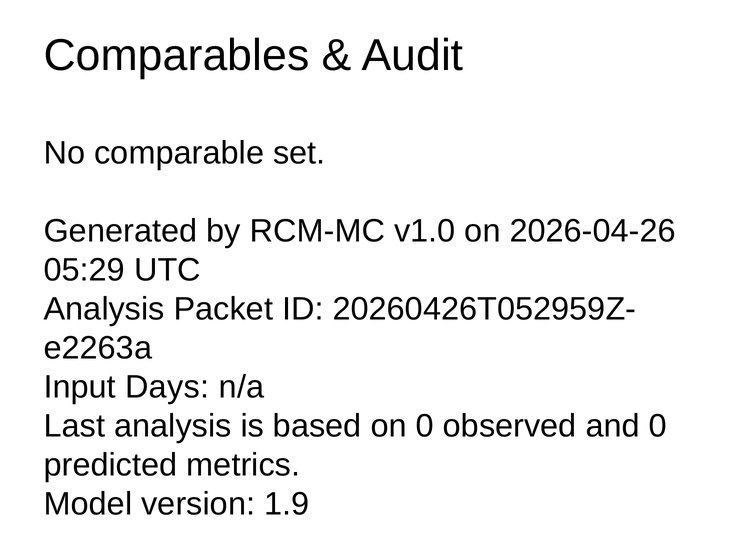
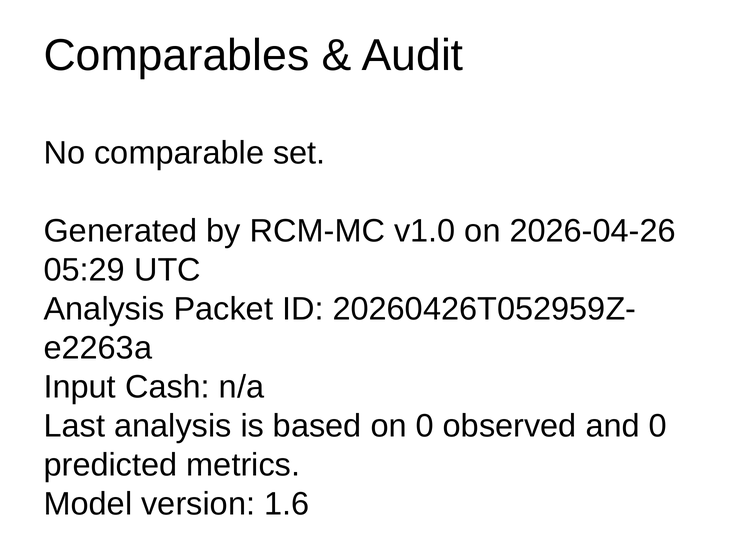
Days: Days -> Cash (167, 387)
1.9: 1.9 -> 1.6 (287, 504)
